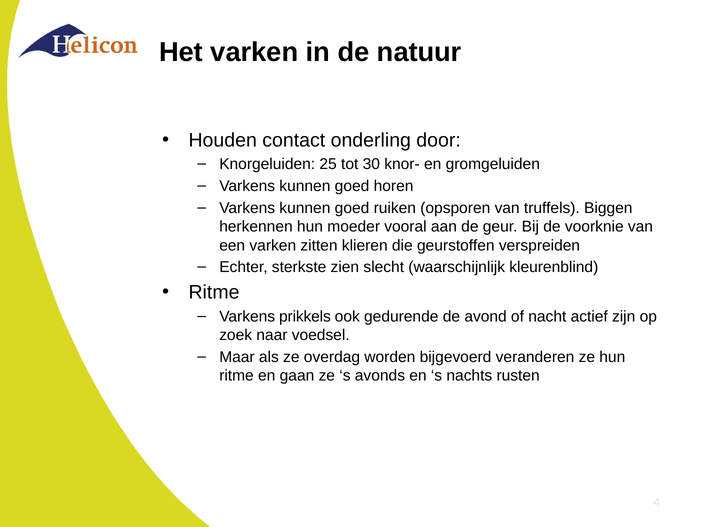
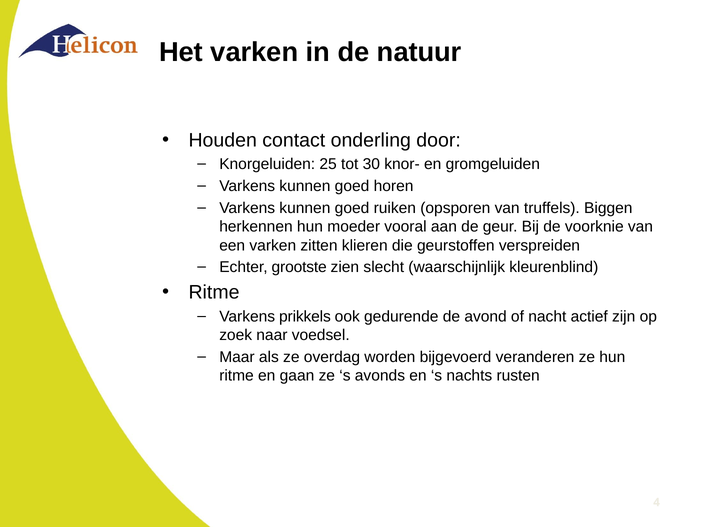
sterkste: sterkste -> grootste (299, 267)
